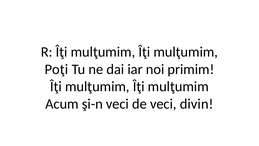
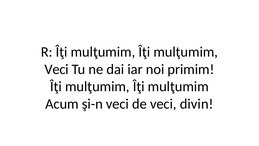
Poţi: Poţi -> Veci (57, 69)
